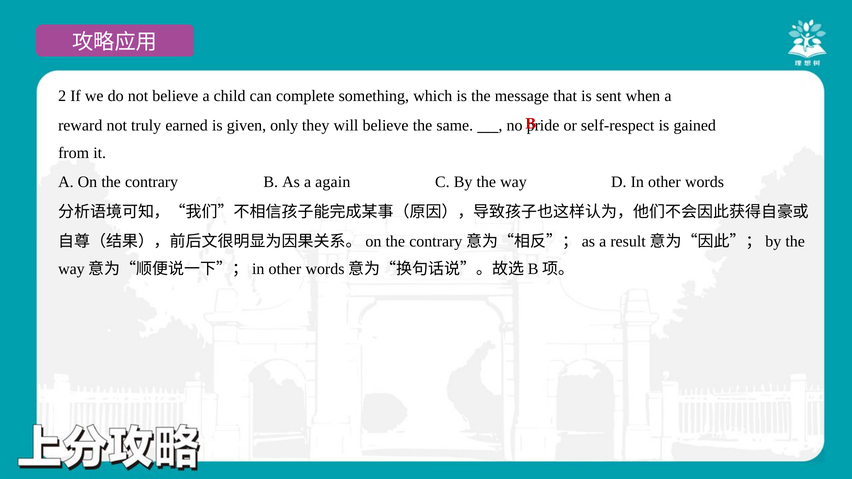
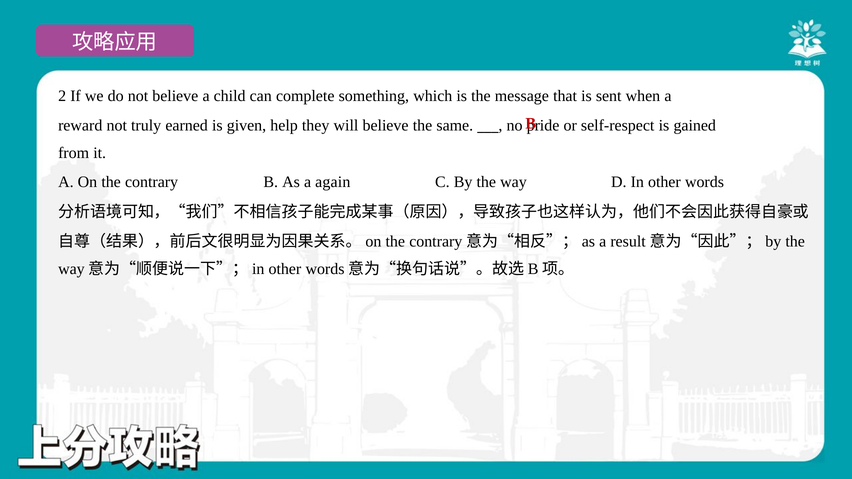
only: only -> help (284, 126)
